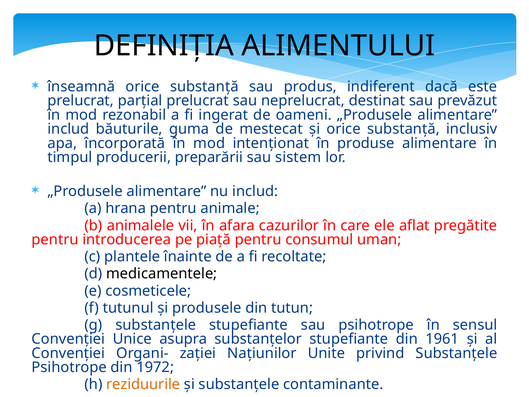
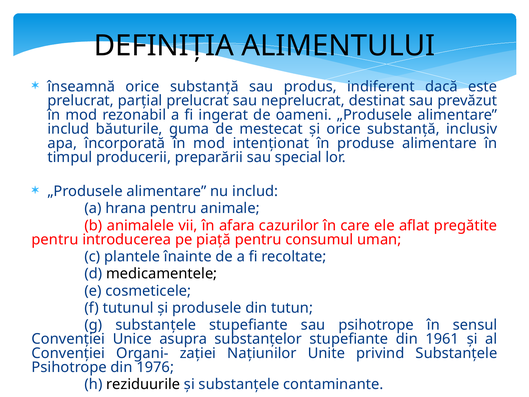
sistem: sistem -> special (298, 157)
1972: 1972 -> 1976 (155, 367)
reziduurile colour: orange -> black (143, 384)
